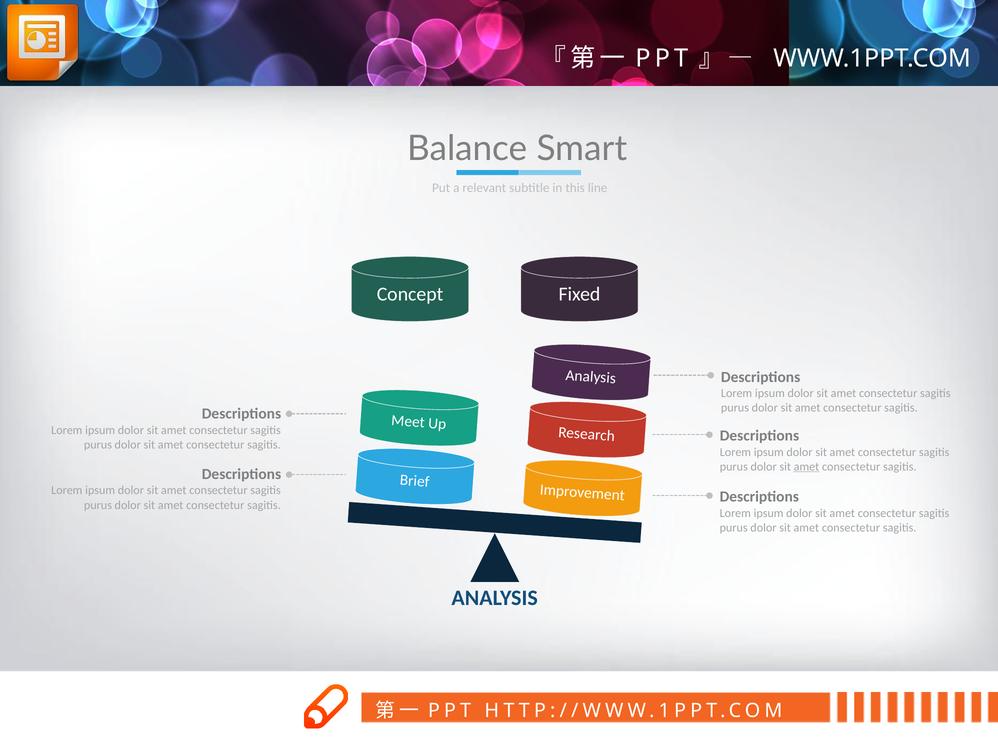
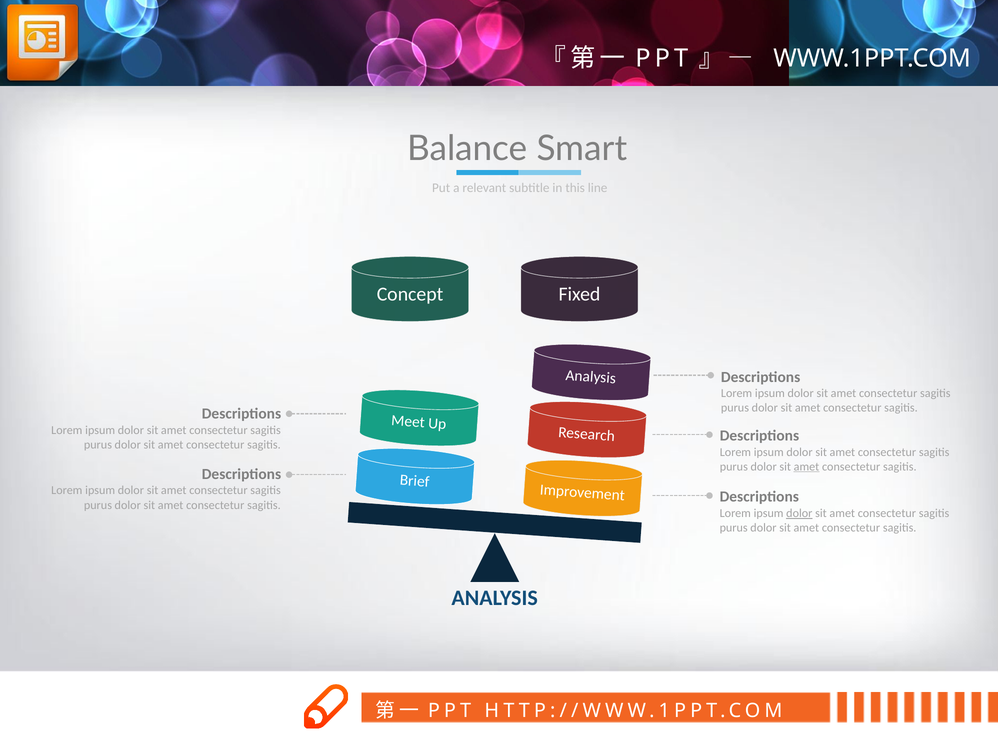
dolor underline: none -> present (799, 513)
